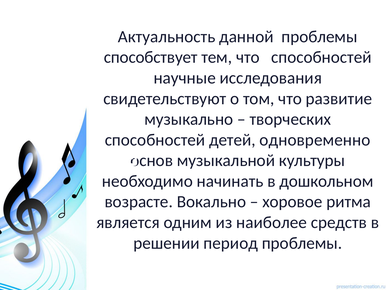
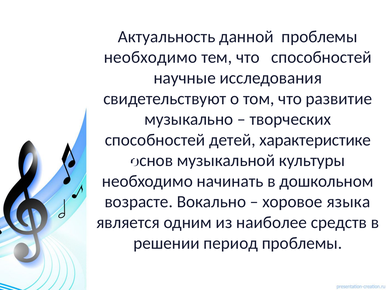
способствует: способствует -> необходимо (151, 57)
одновременно: одновременно -> характеристике (315, 140)
ритма: ритма -> языка (348, 201)
